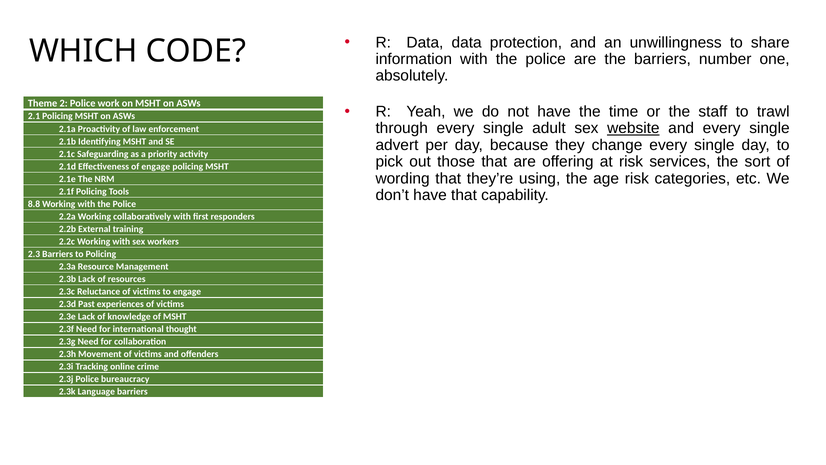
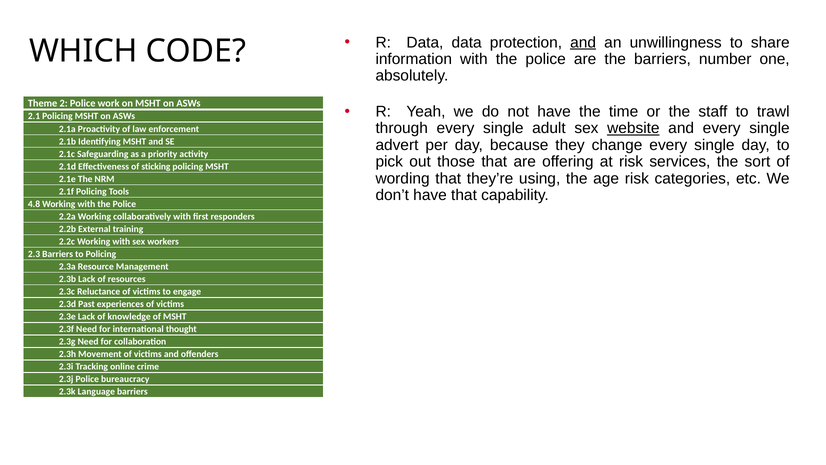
and underline: none -> present (583, 42)
of engage: engage -> sticking (156, 166)
8.8: 8.8 -> 4.8 (34, 204)
